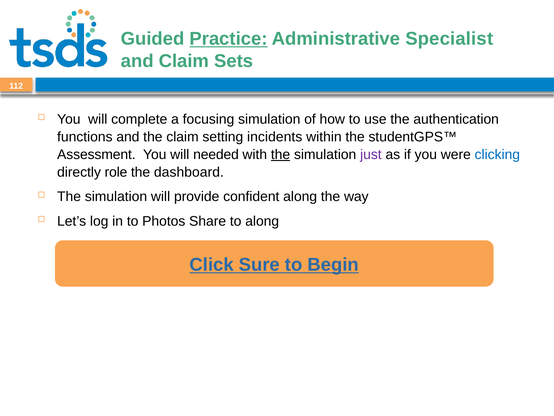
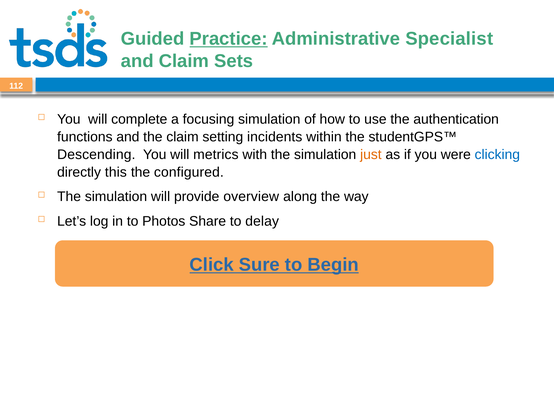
Assessment: Assessment -> Descending (96, 154)
needed: needed -> metrics (216, 154)
the underline: present -> none (281, 154)
just colour: purple -> orange (371, 154)
role: role -> this (116, 172)
dashboard: dashboard -> configured (189, 172)
confident: confident -> overview (251, 197)
to along: along -> delay (262, 221)
